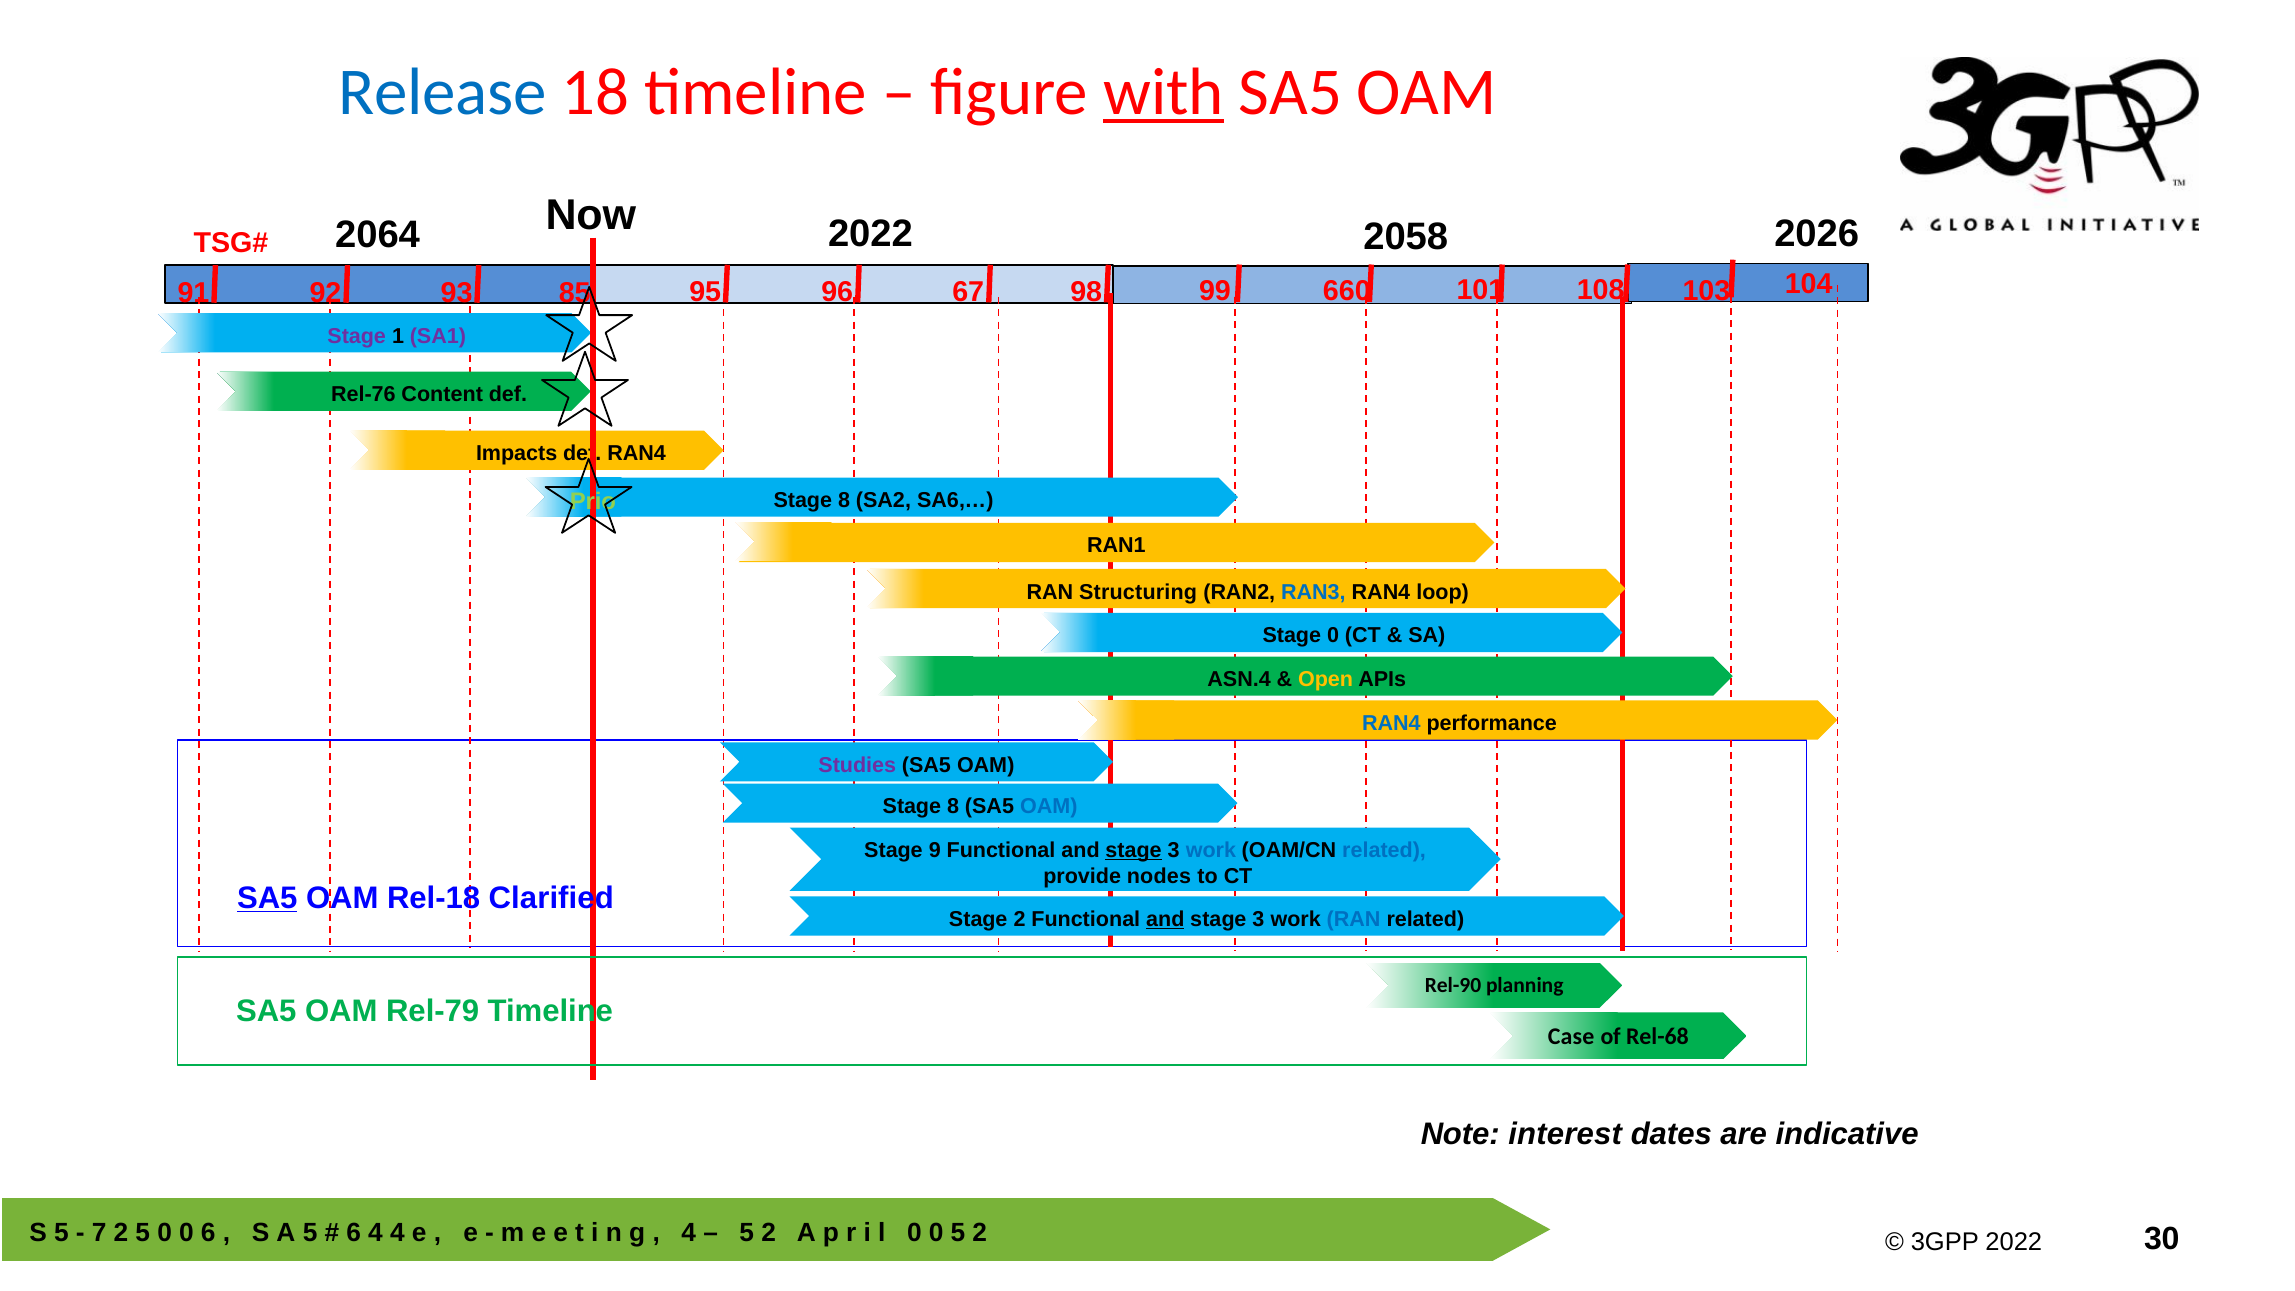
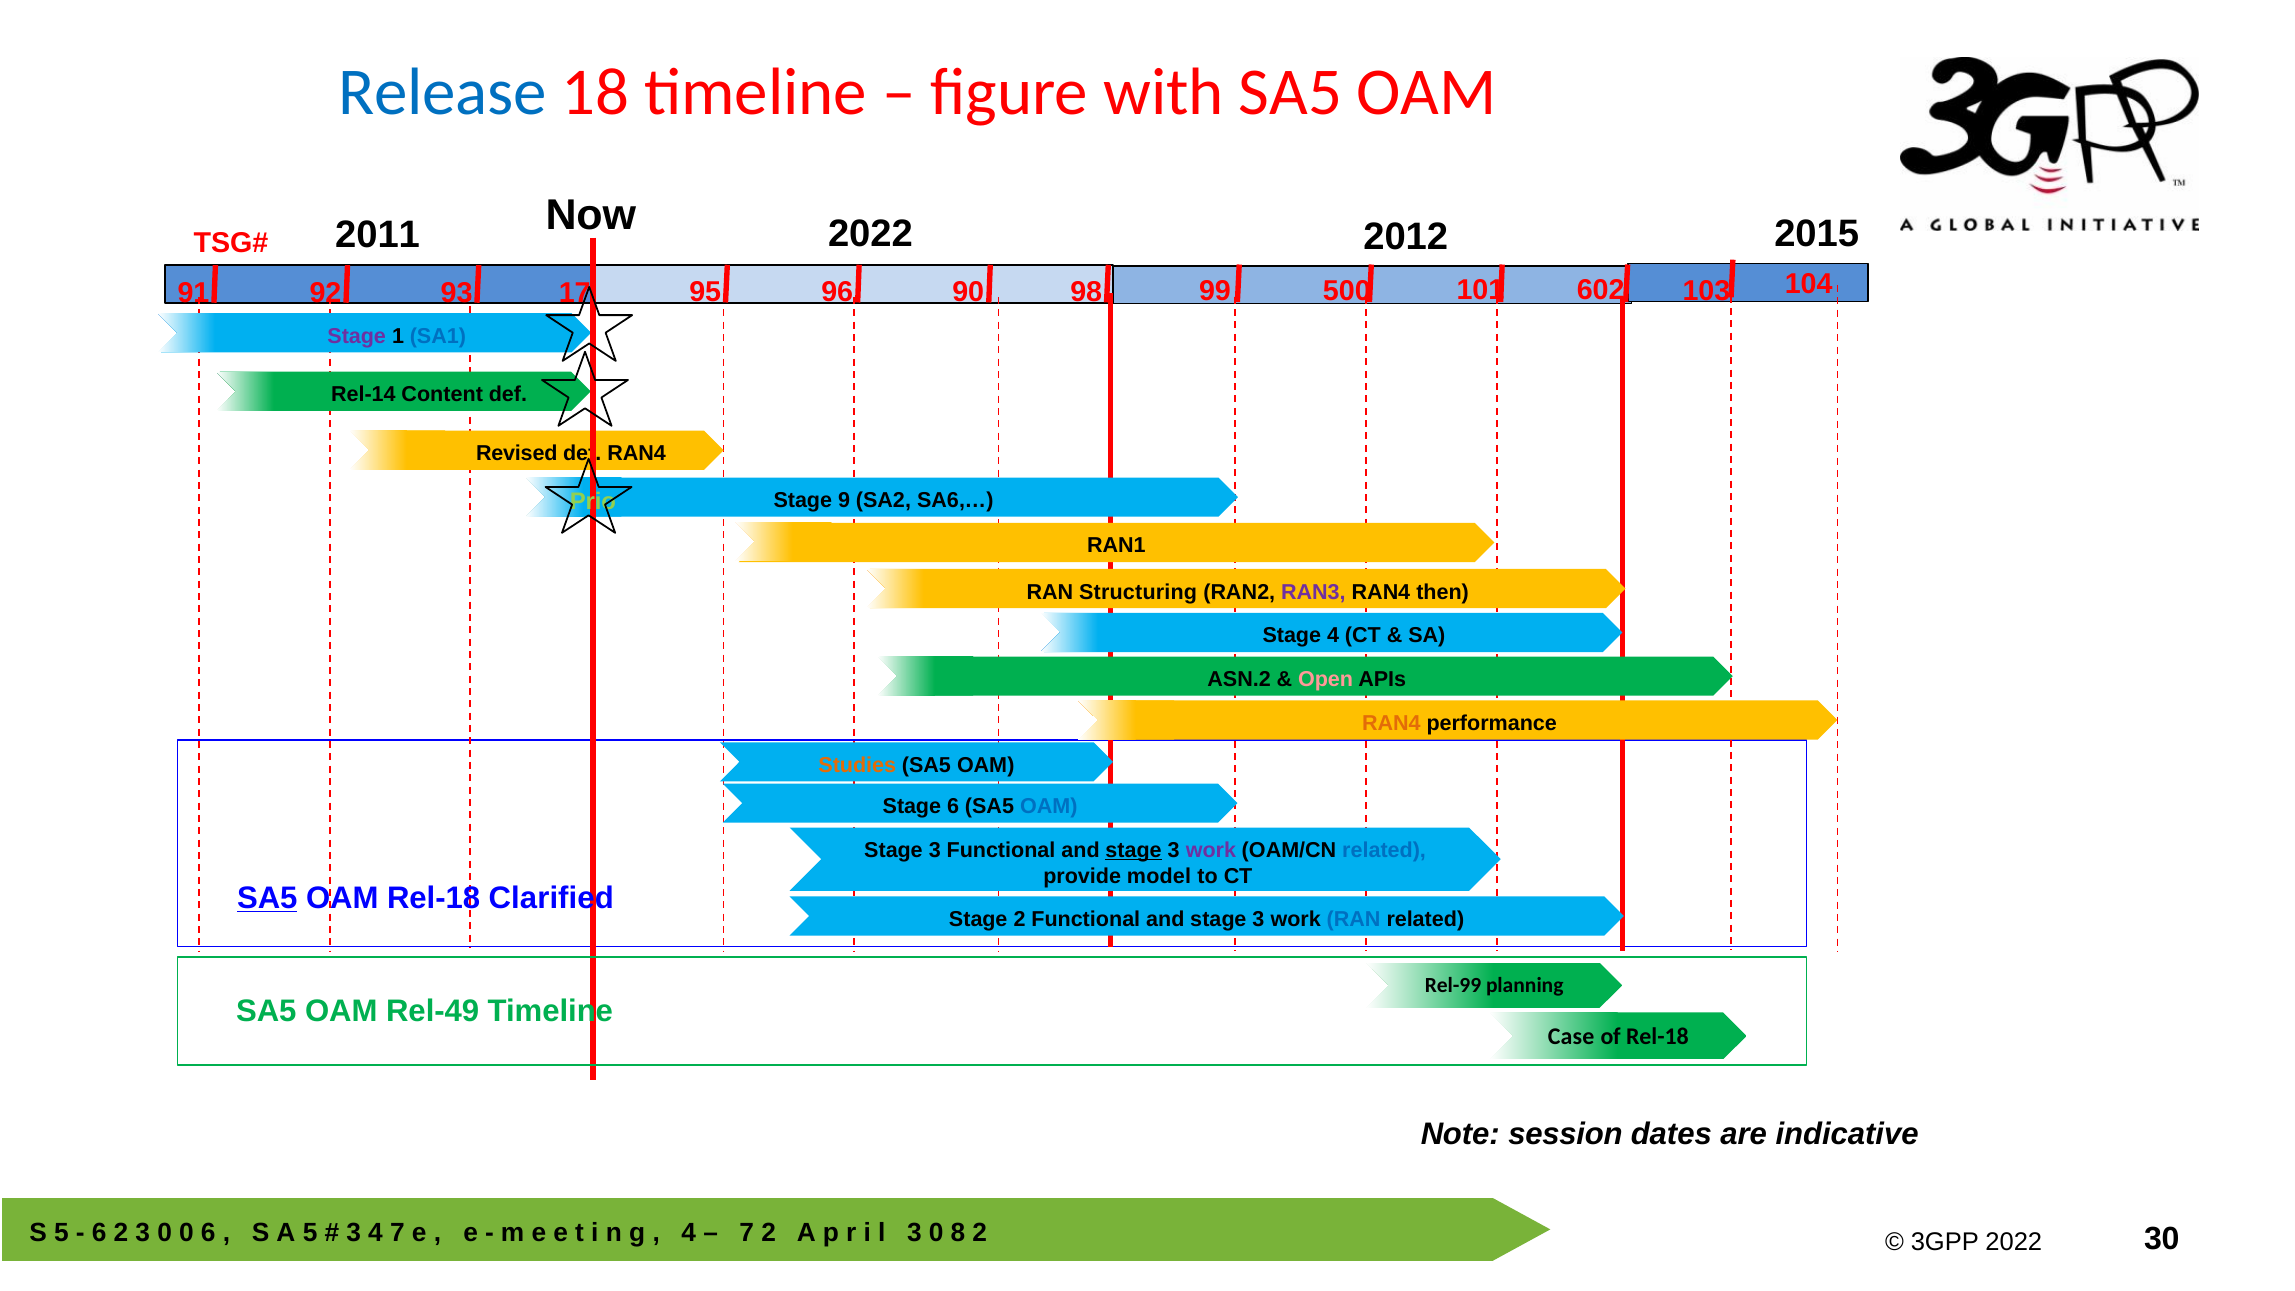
with underline: present -> none (1164, 92)
2026: 2026 -> 2015 (1817, 234)
2064: 2064 -> 2011 (378, 235)
2058: 2058 -> 2012 (1406, 236)
660: 660 -> 500 (1347, 291)
108: 108 -> 602 (1601, 290)
67: 67 -> 90 (968, 292)
85: 85 -> 17 (575, 293)
SA1 colour: purple -> blue (438, 336)
Rel-76: Rel-76 -> Rel-14 (363, 395)
Impacts: Impacts -> Revised (517, 453)
8: 8 -> 9 (844, 500)
RAN3 colour: blue -> purple (1313, 592)
loop: loop -> then (1443, 592)
Stage 0: 0 -> 4 (1333, 636)
ASN.4: ASN.4 -> ASN.2 (1239, 679)
Open colour: yellow -> pink (1326, 679)
RAN4 colour: blue -> orange (1391, 723)
Studies colour: purple -> orange (857, 765)
8: 8 -> 6 (953, 806)
9: 9 -> 3 (935, 850)
work colour: blue -> purple (1211, 850)
nodes: nodes -> model (1159, 876)
and underline: present -> none (1165, 919)
Rel-90: Rel-90 -> Rel-99 (1453, 986)
Rel-79: Rel-79 -> Rel-49 (433, 1011)
of Rel-68: Rel-68 -> Rel-18 (1657, 1037)
interest: interest -> session (1565, 1134)
7: 7 -> 6 (99, 1233)
2 5: 5 -> 3 (143, 1233)
6: 6 -> 3 (354, 1233)
4: 4 -> 7 (397, 1233)
5: 5 -> 7 (747, 1233)
0: 0 -> 3 (914, 1233)
5: 5 -> 8 (958, 1233)
